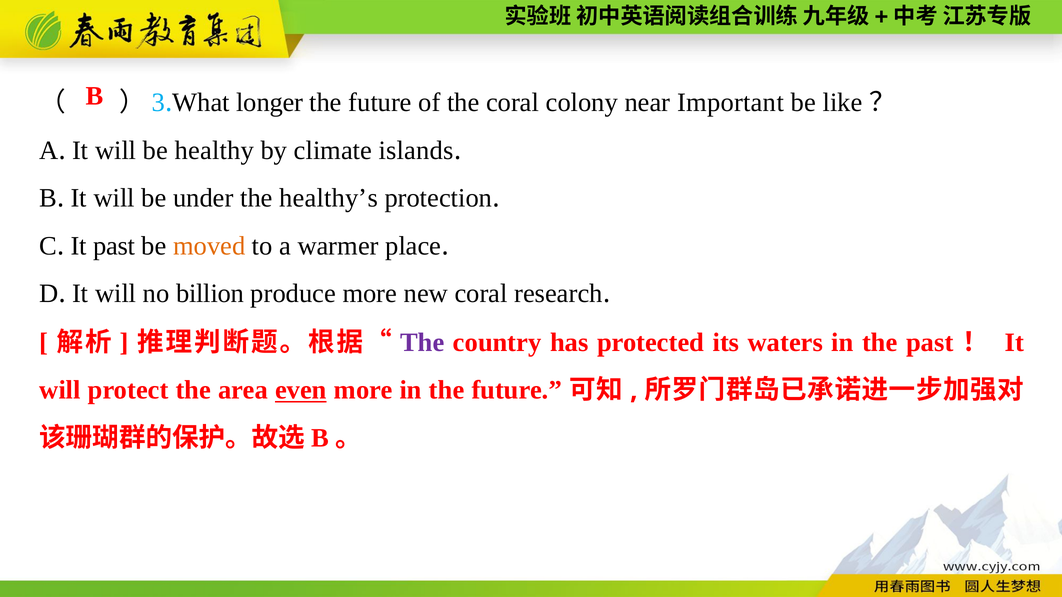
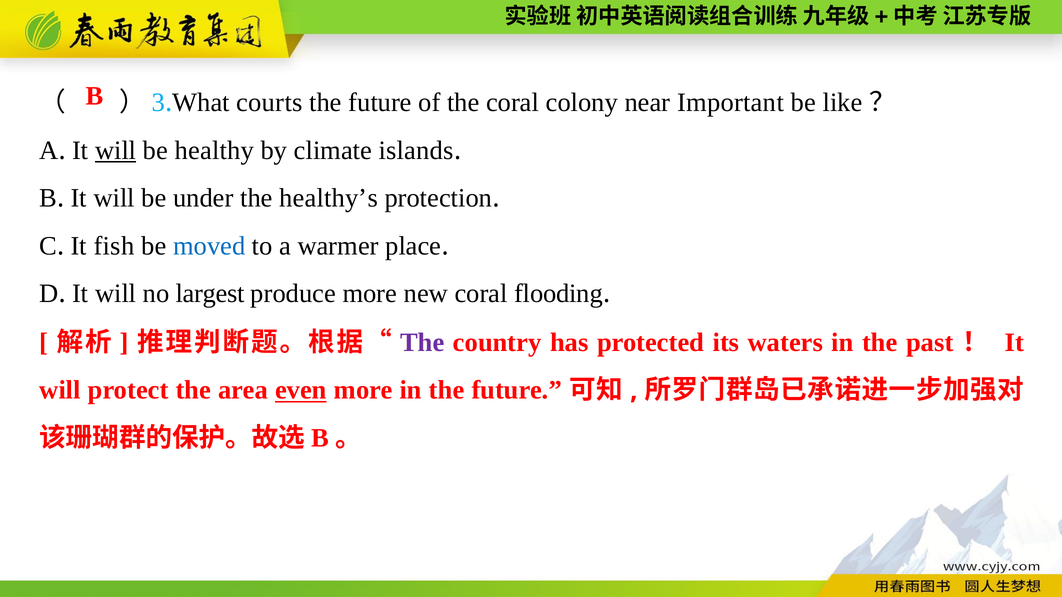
longer: longer -> courts (269, 103)
will underline: none -> present (116, 151)
It past: past -> fish (114, 246)
moved colour: orange -> blue (209, 246)
billion: billion -> largest (210, 294)
research: research -> flooding (559, 294)
